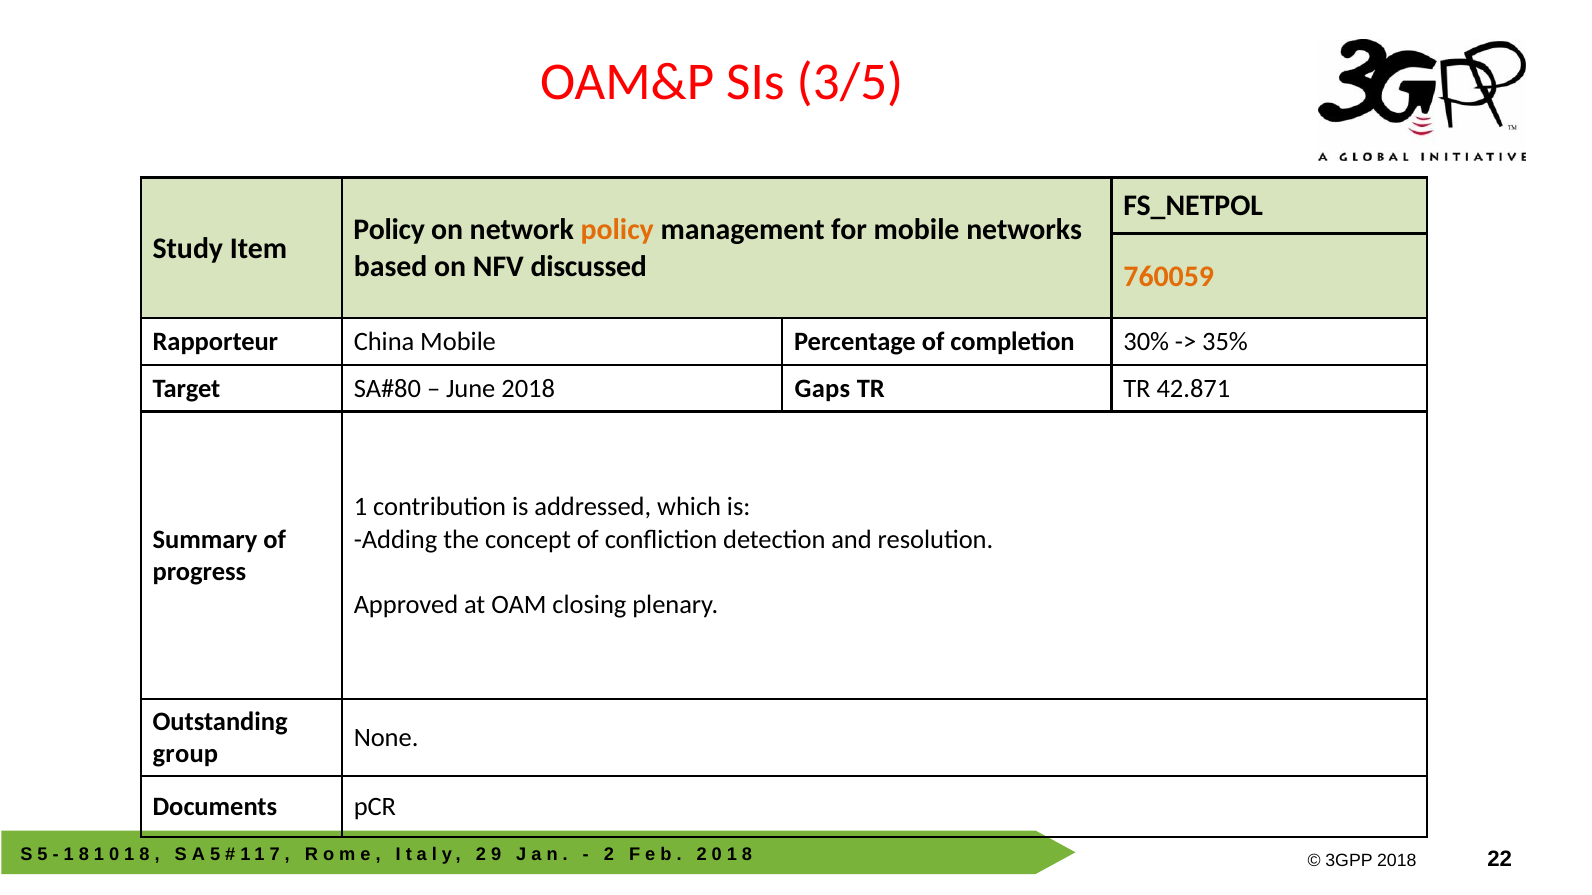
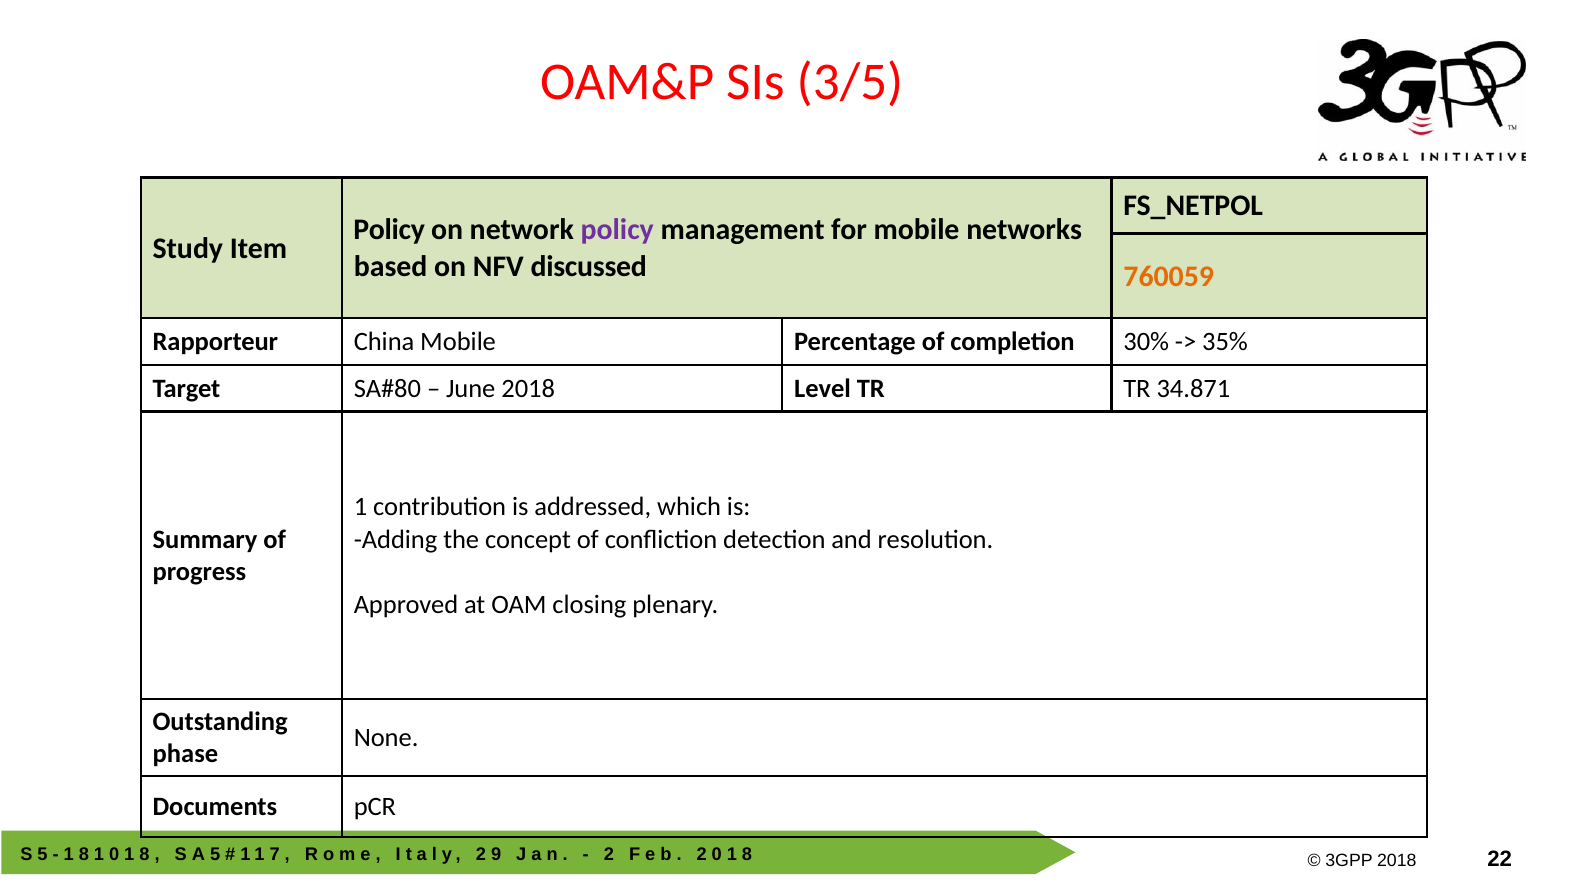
policy colour: orange -> purple (617, 230)
Gaps: Gaps -> Level (823, 389)
42.871: 42.871 -> 34.871 (1193, 389)
group: group -> phase (186, 754)
